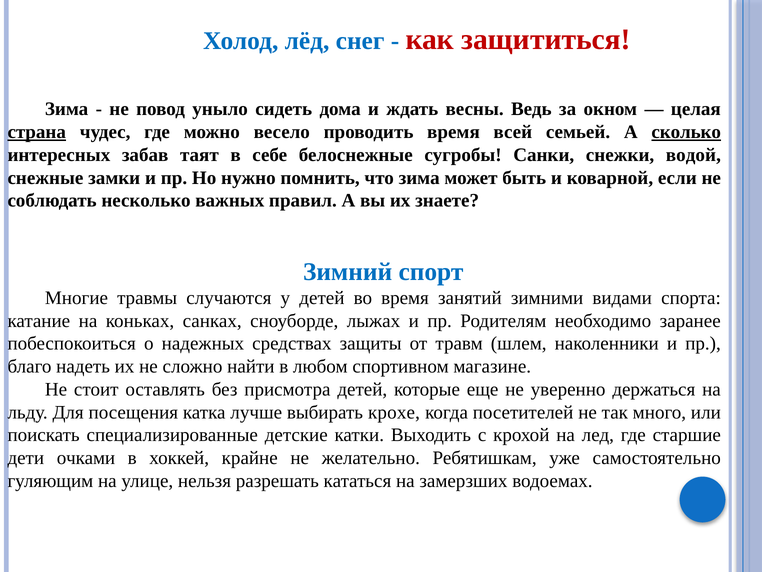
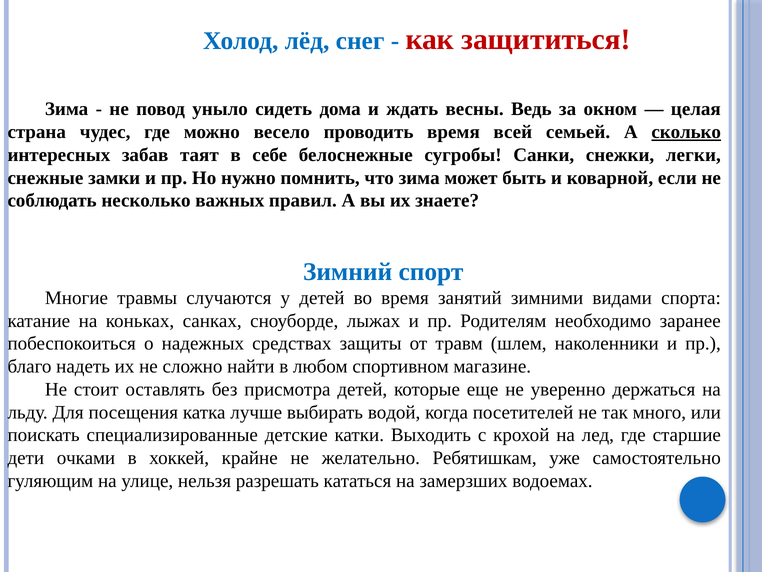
страна underline: present -> none (37, 132)
водой: водой -> легки (693, 155)
крохе: крохе -> водой (394, 412)
